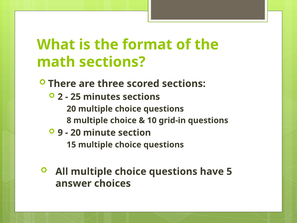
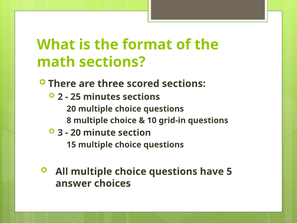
9: 9 -> 3 (60, 133)
